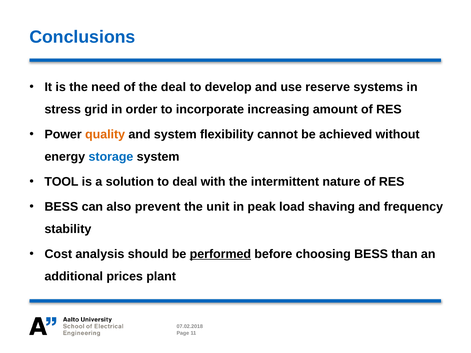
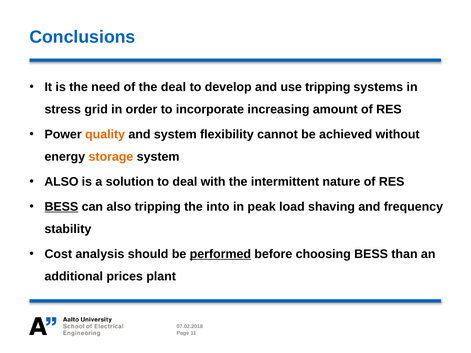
use reserve: reserve -> tripping (328, 87)
storage colour: blue -> orange (111, 157)
TOOL: TOOL -> ALSO (61, 182)
BESS underline: none -> present (61, 207)
also prevent: prevent -> tripping (158, 207)
unit: unit -> into (218, 207)
